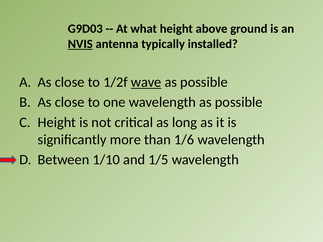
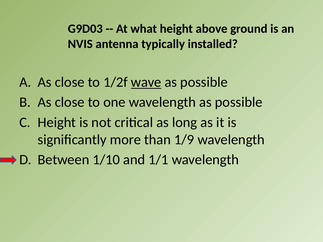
NVIS underline: present -> none (80, 44)
1/6: 1/6 -> 1/9 (184, 140)
1/5: 1/5 -> 1/1 (158, 160)
